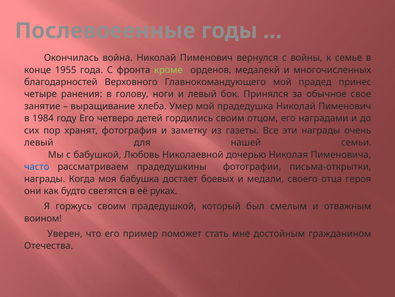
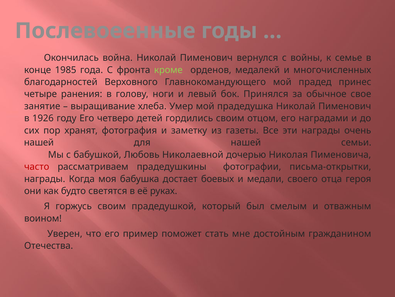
1955: 1955 -> 1985 (66, 70)
1984: 1984 -> 1926 (43, 118)
левый: левый -> нашей (39, 142)
часто colour: blue -> red (37, 166)
